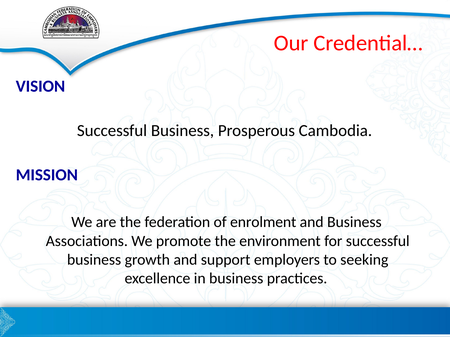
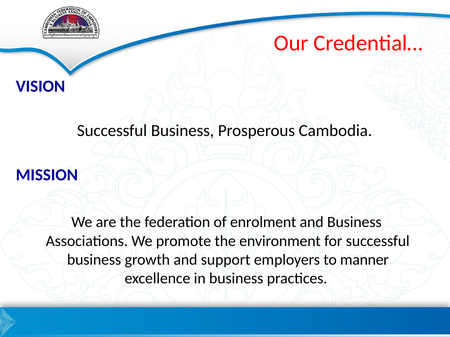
seeking: seeking -> manner (364, 260)
